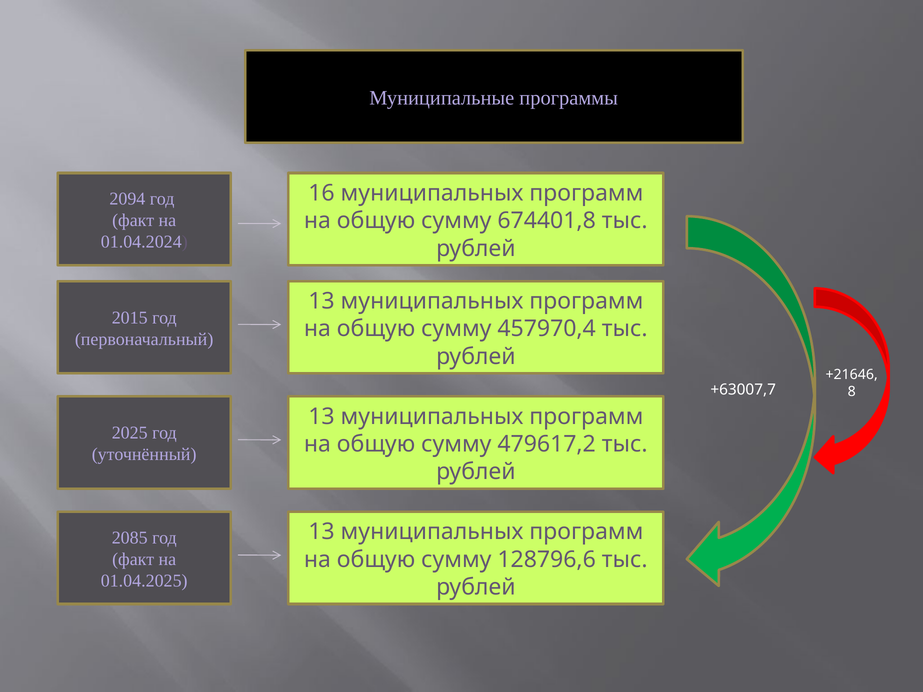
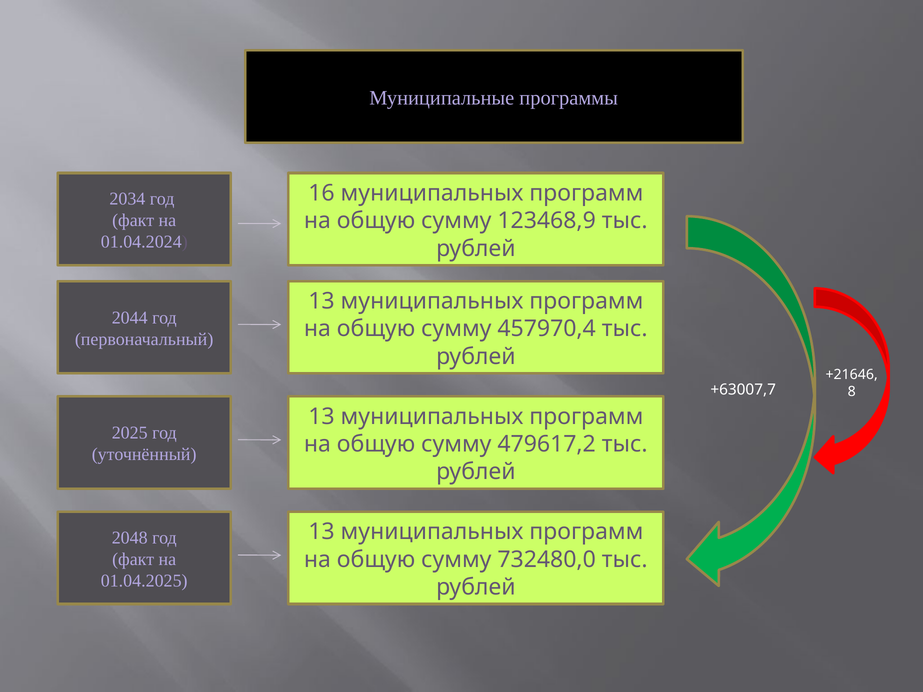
2094: 2094 -> 2034 (127, 199)
674401,8: 674401,8 -> 123468,9 (547, 221)
2015: 2015 -> 2044 (130, 318)
2085: 2085 -> 2048 (130, 538)
128796,6: 128796,6 -> 732480,0 (547, 560)
